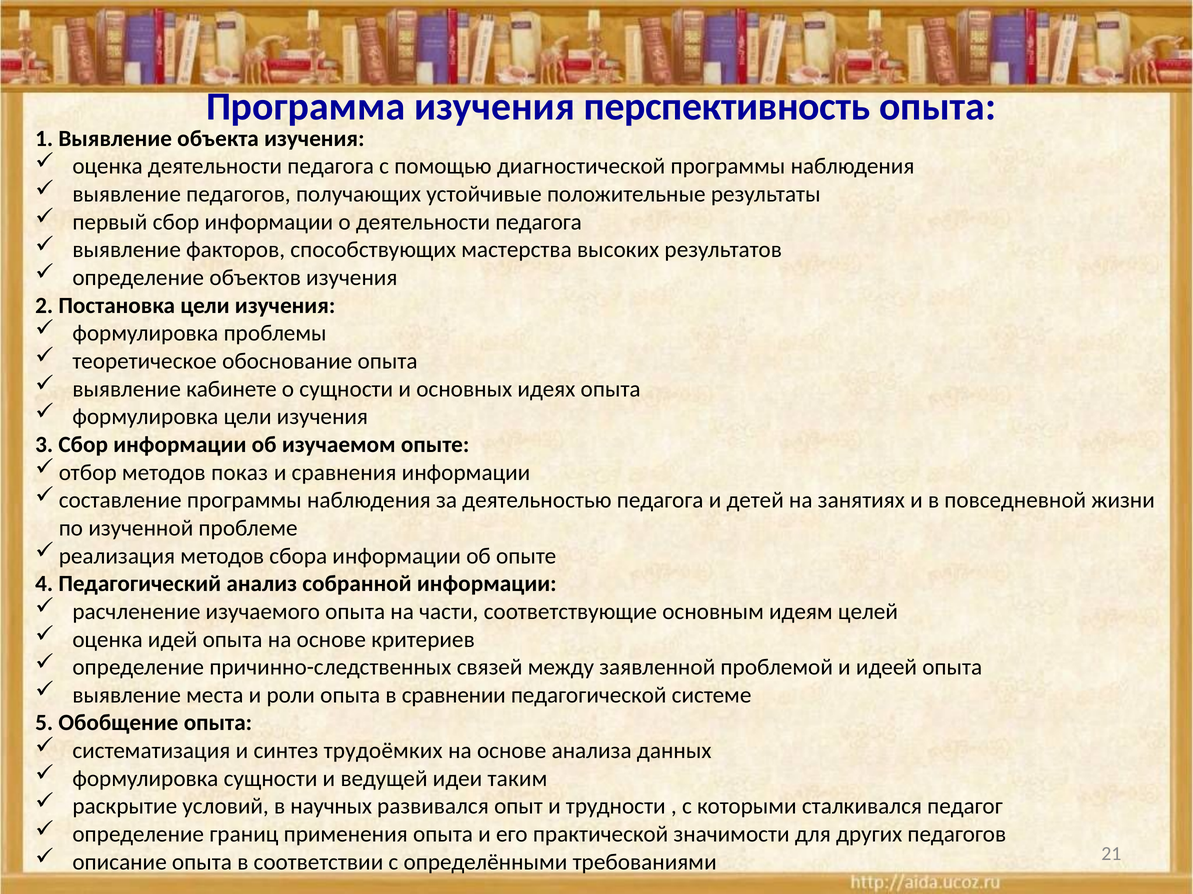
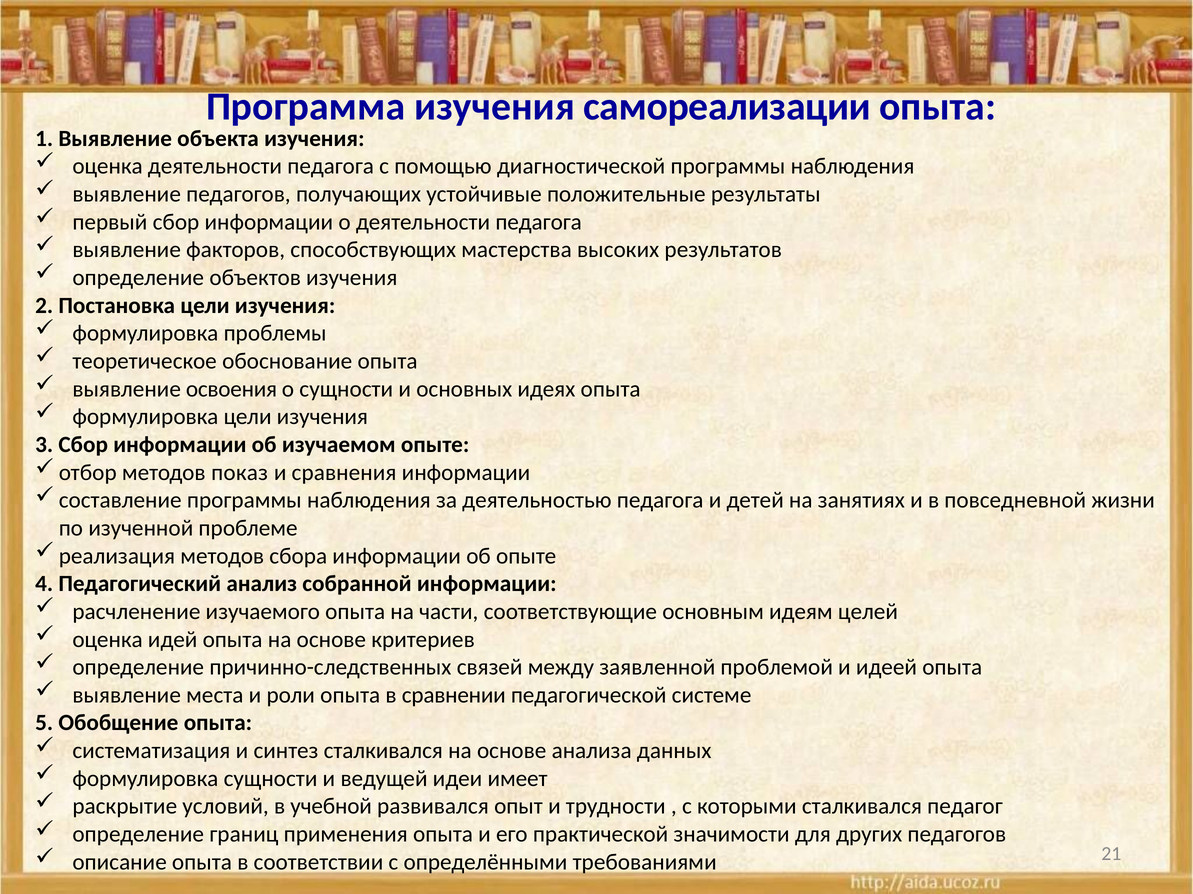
перспективность: перспективность -> самореализации (727, 107)
кабинете: кабинете -> освоения (232, 389)
синтез трудоёмких: трудоёмких -> сталкивался (383, 751)
таким: таким -> имеет (518, 779)
научных: научных -> учебной (331, 807)
